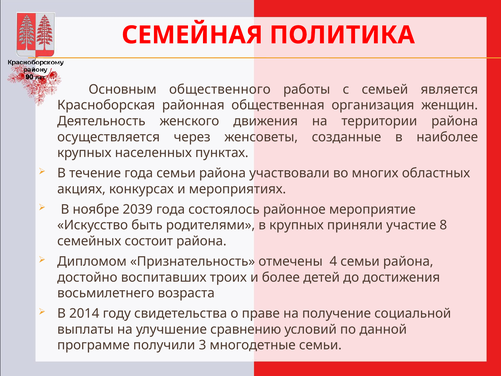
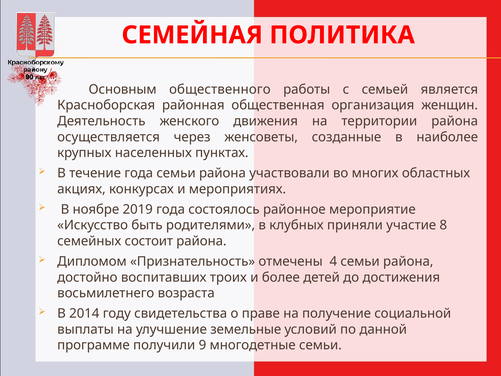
2039: 2039 -> 2019 (138, 209)
в крупных: крупных -> клубных (296, 225)
сравнению: сравнению -> земельные (246, 329)
3: 3 -> 9 (202, 345)
